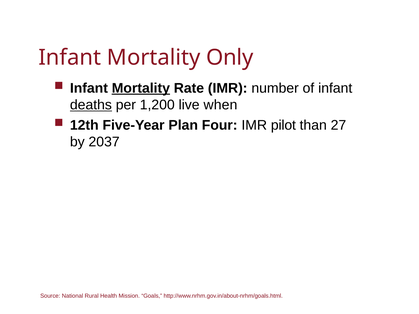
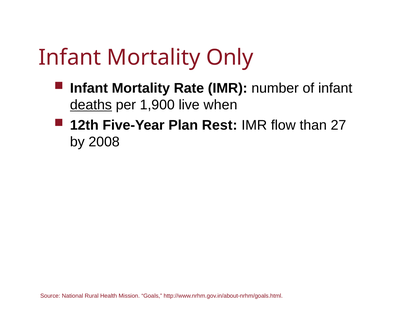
Mortality underline: present -> none (141, 88)
1,200: 1,200 -> 1,900 (157, 105)
Four: Four -> Rest (220, 125)
pilot: pilot -> flow (283, 125)
2037: 2037 -> 2008 (104, 142)
